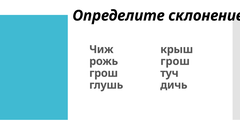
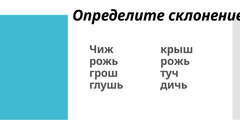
грош: грош -> рожь (175, 61)
